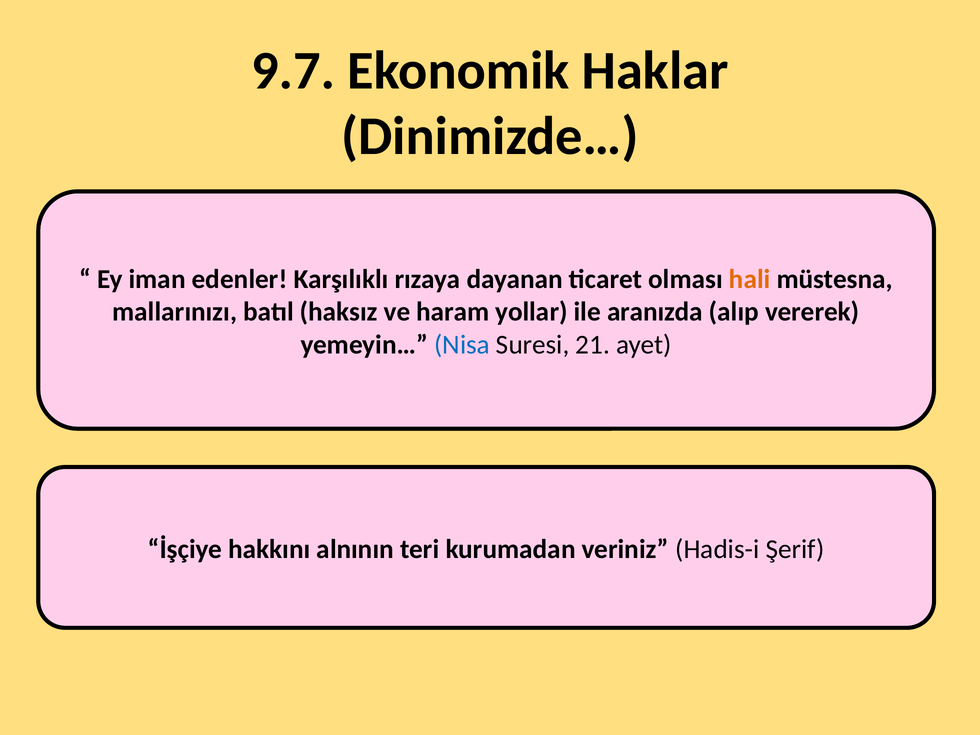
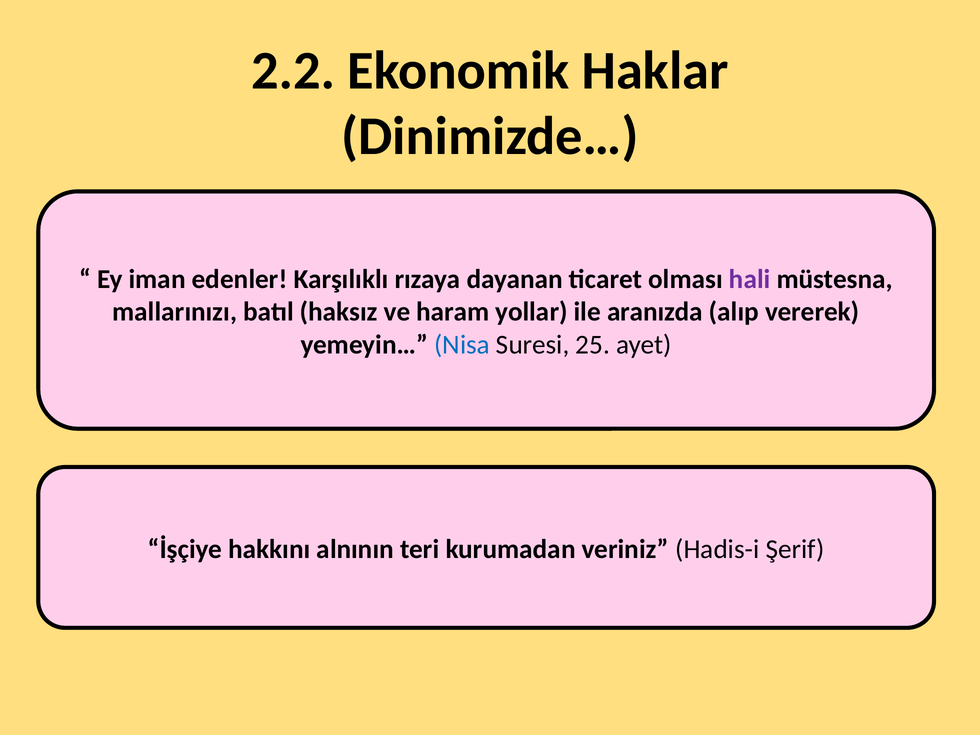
9.7: 9.7 -> 2.2 (293, 71)
hali colour: orange -> purple (750, 279)
21: 21 -> 25 (593, 345)
